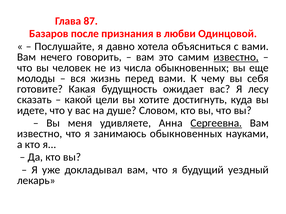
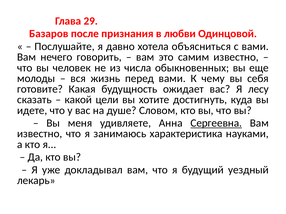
87: 87 -> 29 (91, 21)
известно underline: present -> none (236, 57)
занимаюсь обыкновенных: обыкновенных -> характеристика (186, 134)
